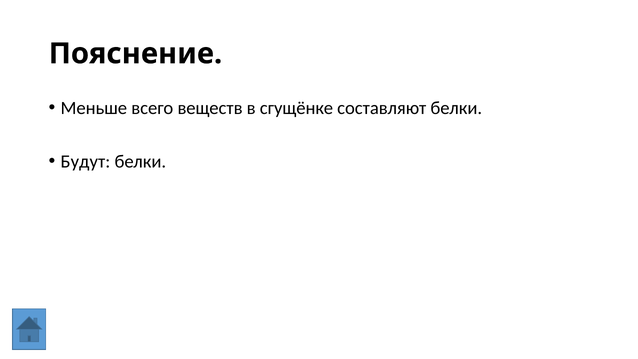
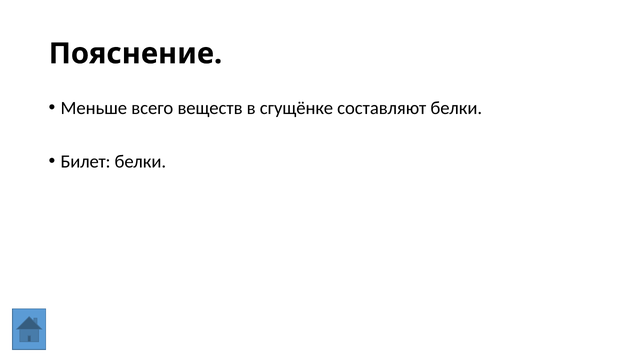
Будут: Будут -> Билет (86, 161)
